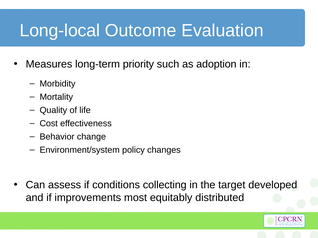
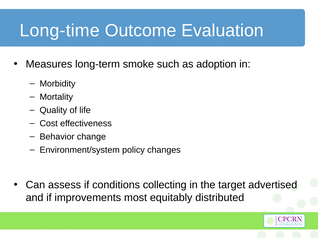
Long-local: Long-local -> Long-time (60, 31)
priority: priority -> smoke (138, 64)
developed: developed -> advertised (273, 185)
